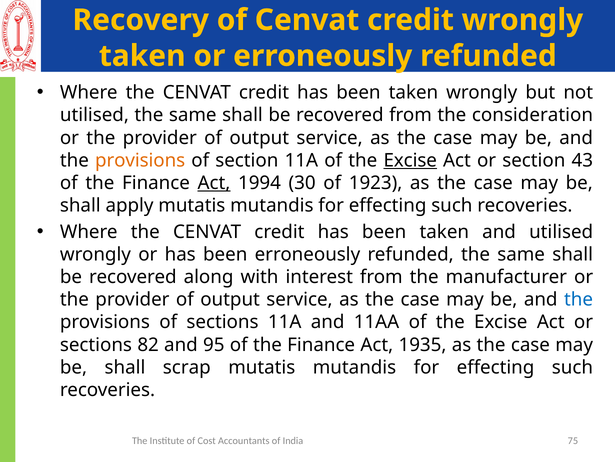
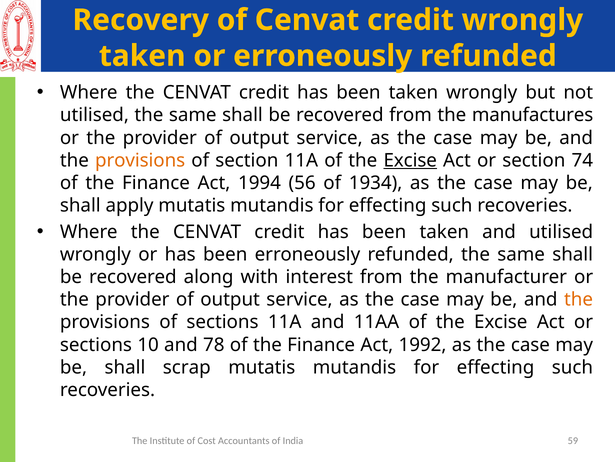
consideration: consideration -> manufactures (533, 115)
43: 43 -> 74 (582, 160)
Act underline: present -> none (214, 183)
30: 30 -> 56 (302, 183)
1923: 1923 -> 1934 (376, 183)
the colour: blue -> orange (579, 299)
82: 82 -> 10 (148, 344)
95: 95 -> 78 (214, 344)
1935: 1935 -> 1992 (422, 344)
75: 75 -> 59 (573, 440)
